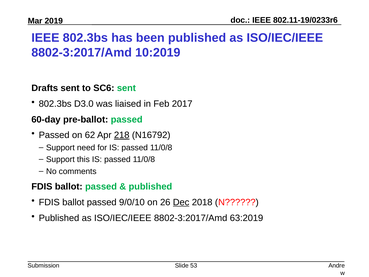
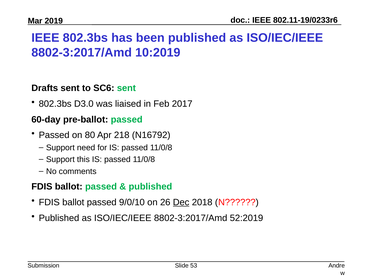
62: 62 -> 80 (90, 135)
218 underline: present -> none (122, 135)
63:2019: 63:2019 -> 52:2019 (246, 218)
